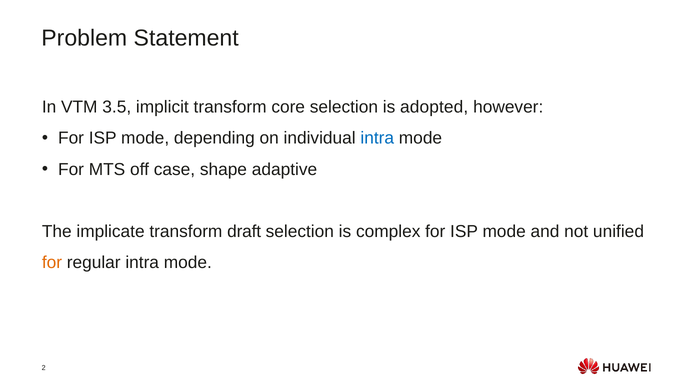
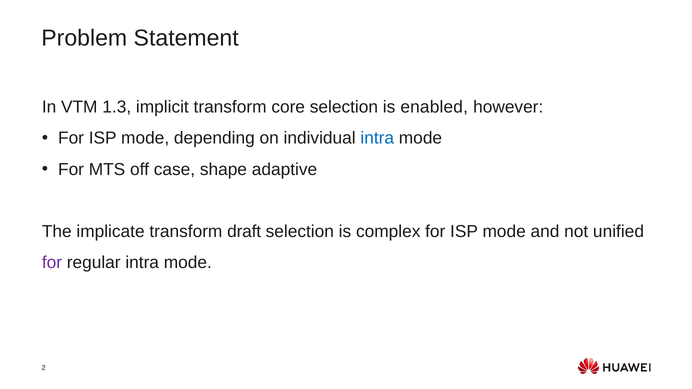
3.5: 3.5 -> 1.3 (117, 107)
adopted: adopted -> enabled (434, 107)
for colour: orange -> purple (52, 263)
